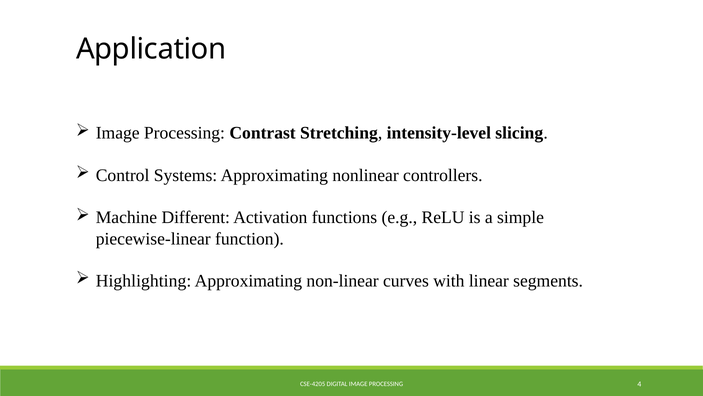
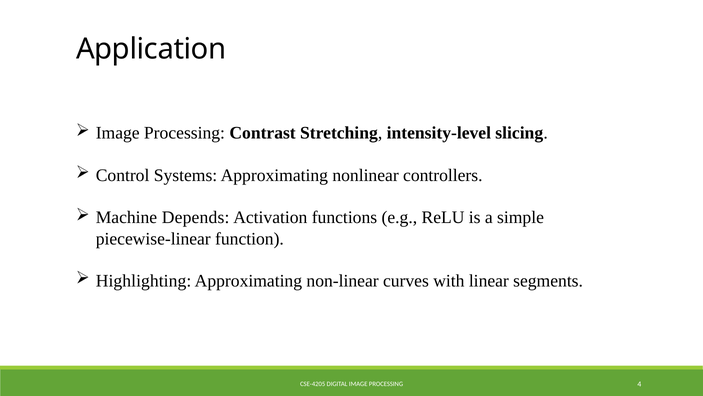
Different: Different -> Depends (196, 217)
